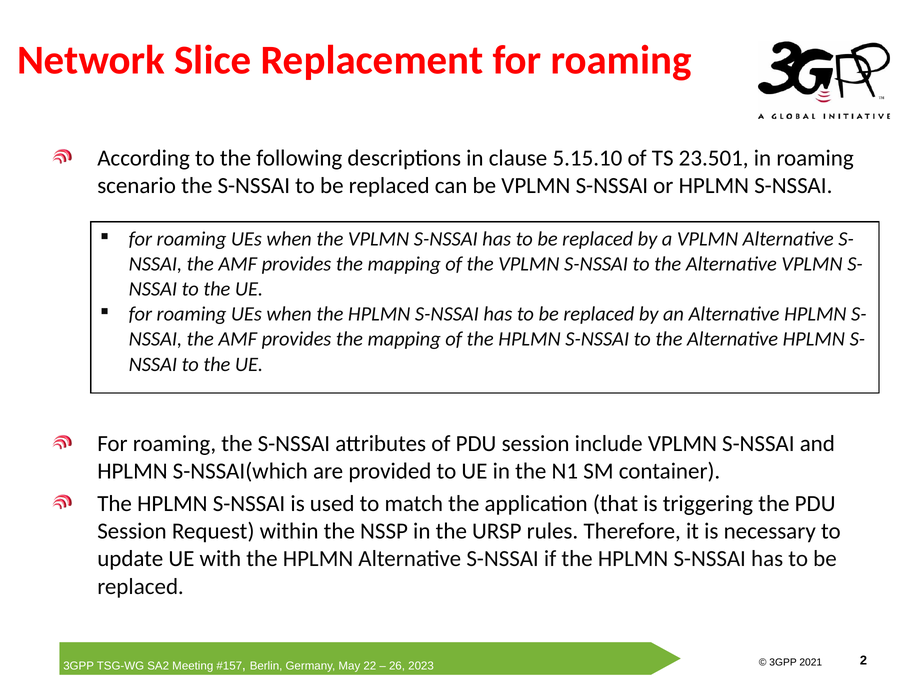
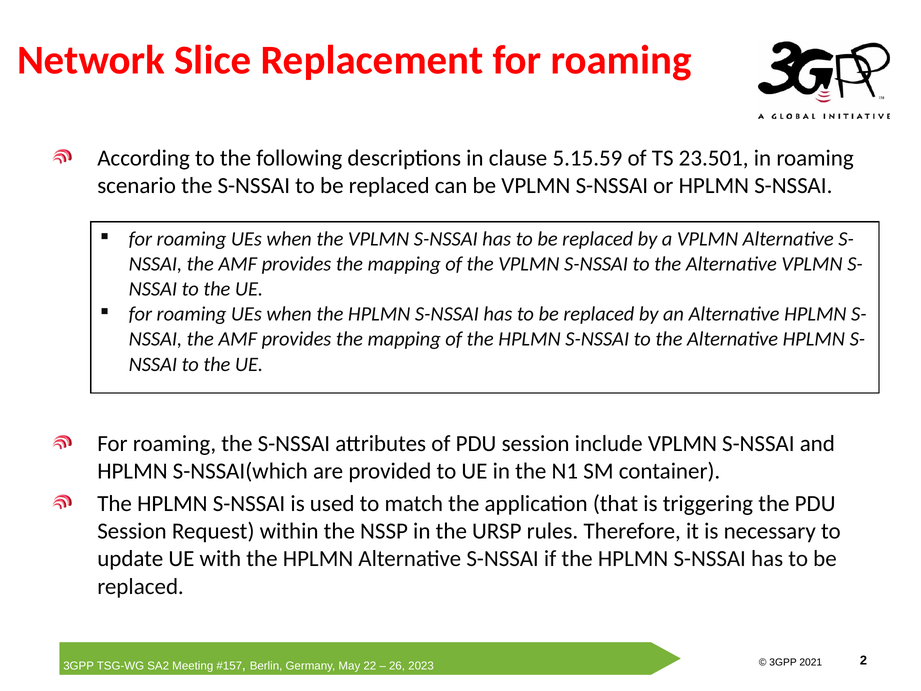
5.15.10: 5.15.10 -> 5.15.59 (587, 158)
